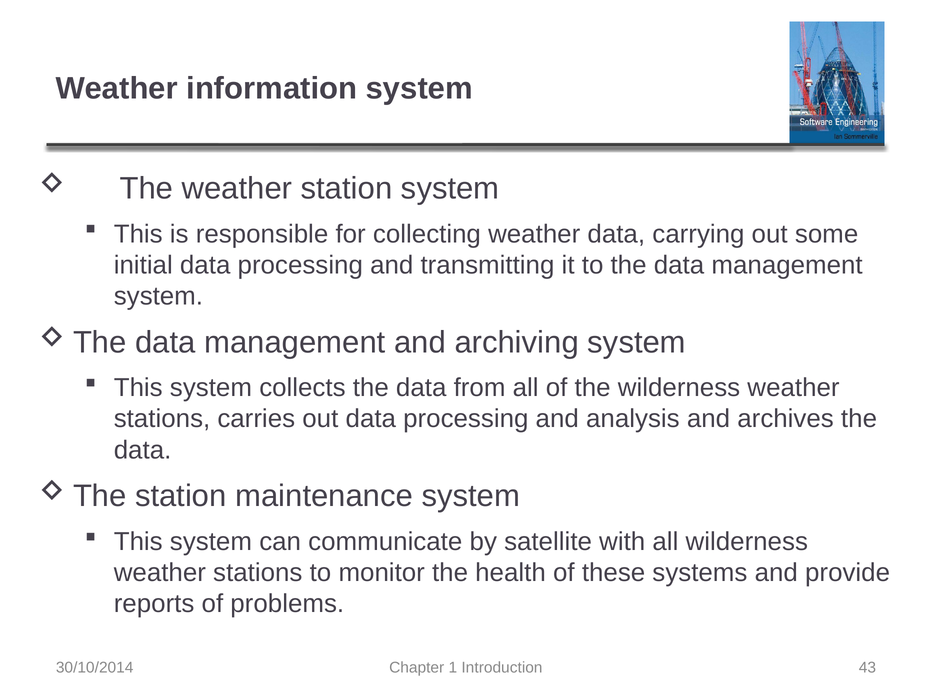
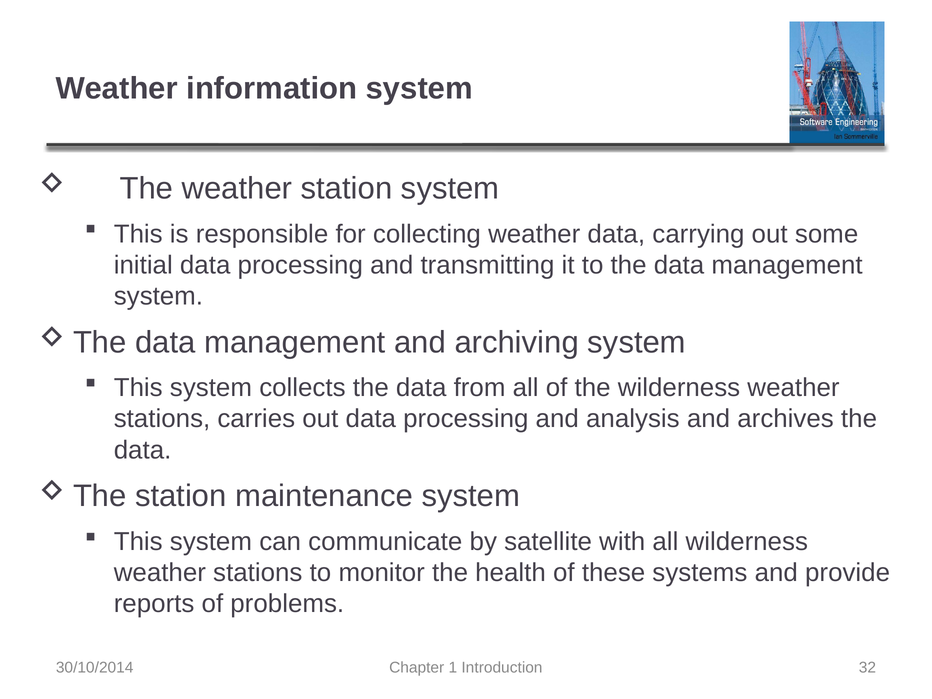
43: 43 -> 32 (867, 668)
